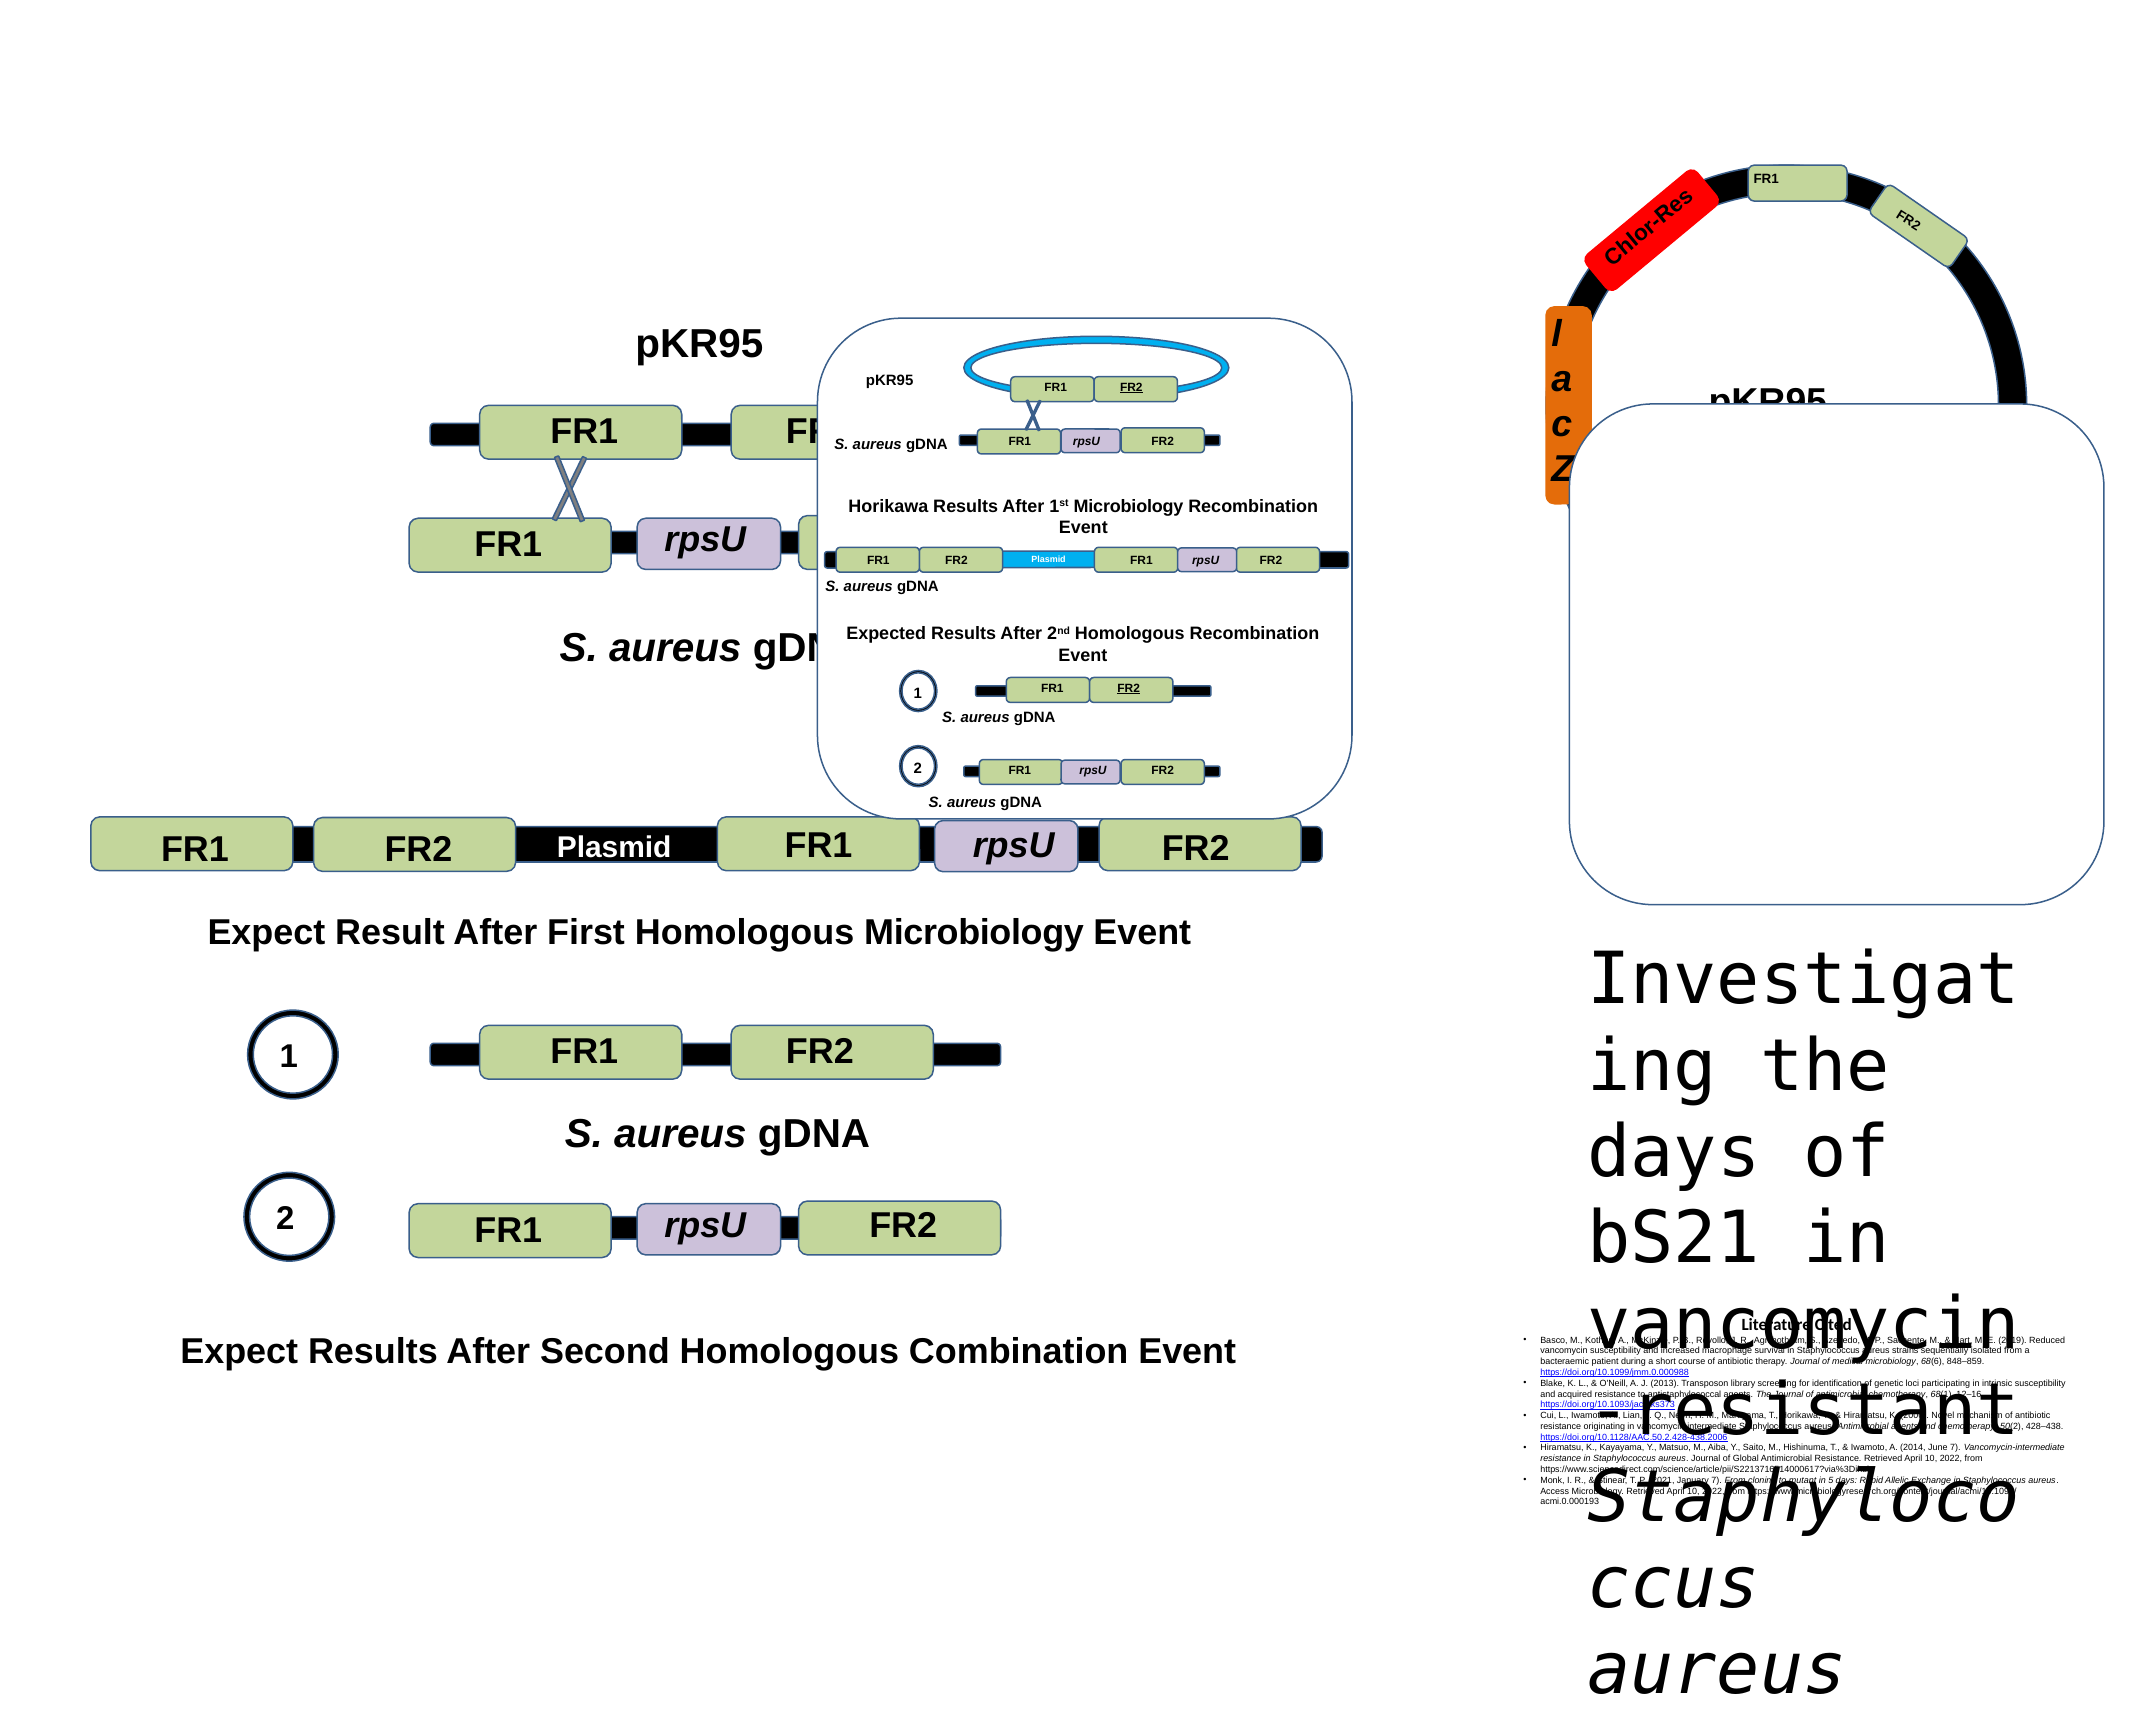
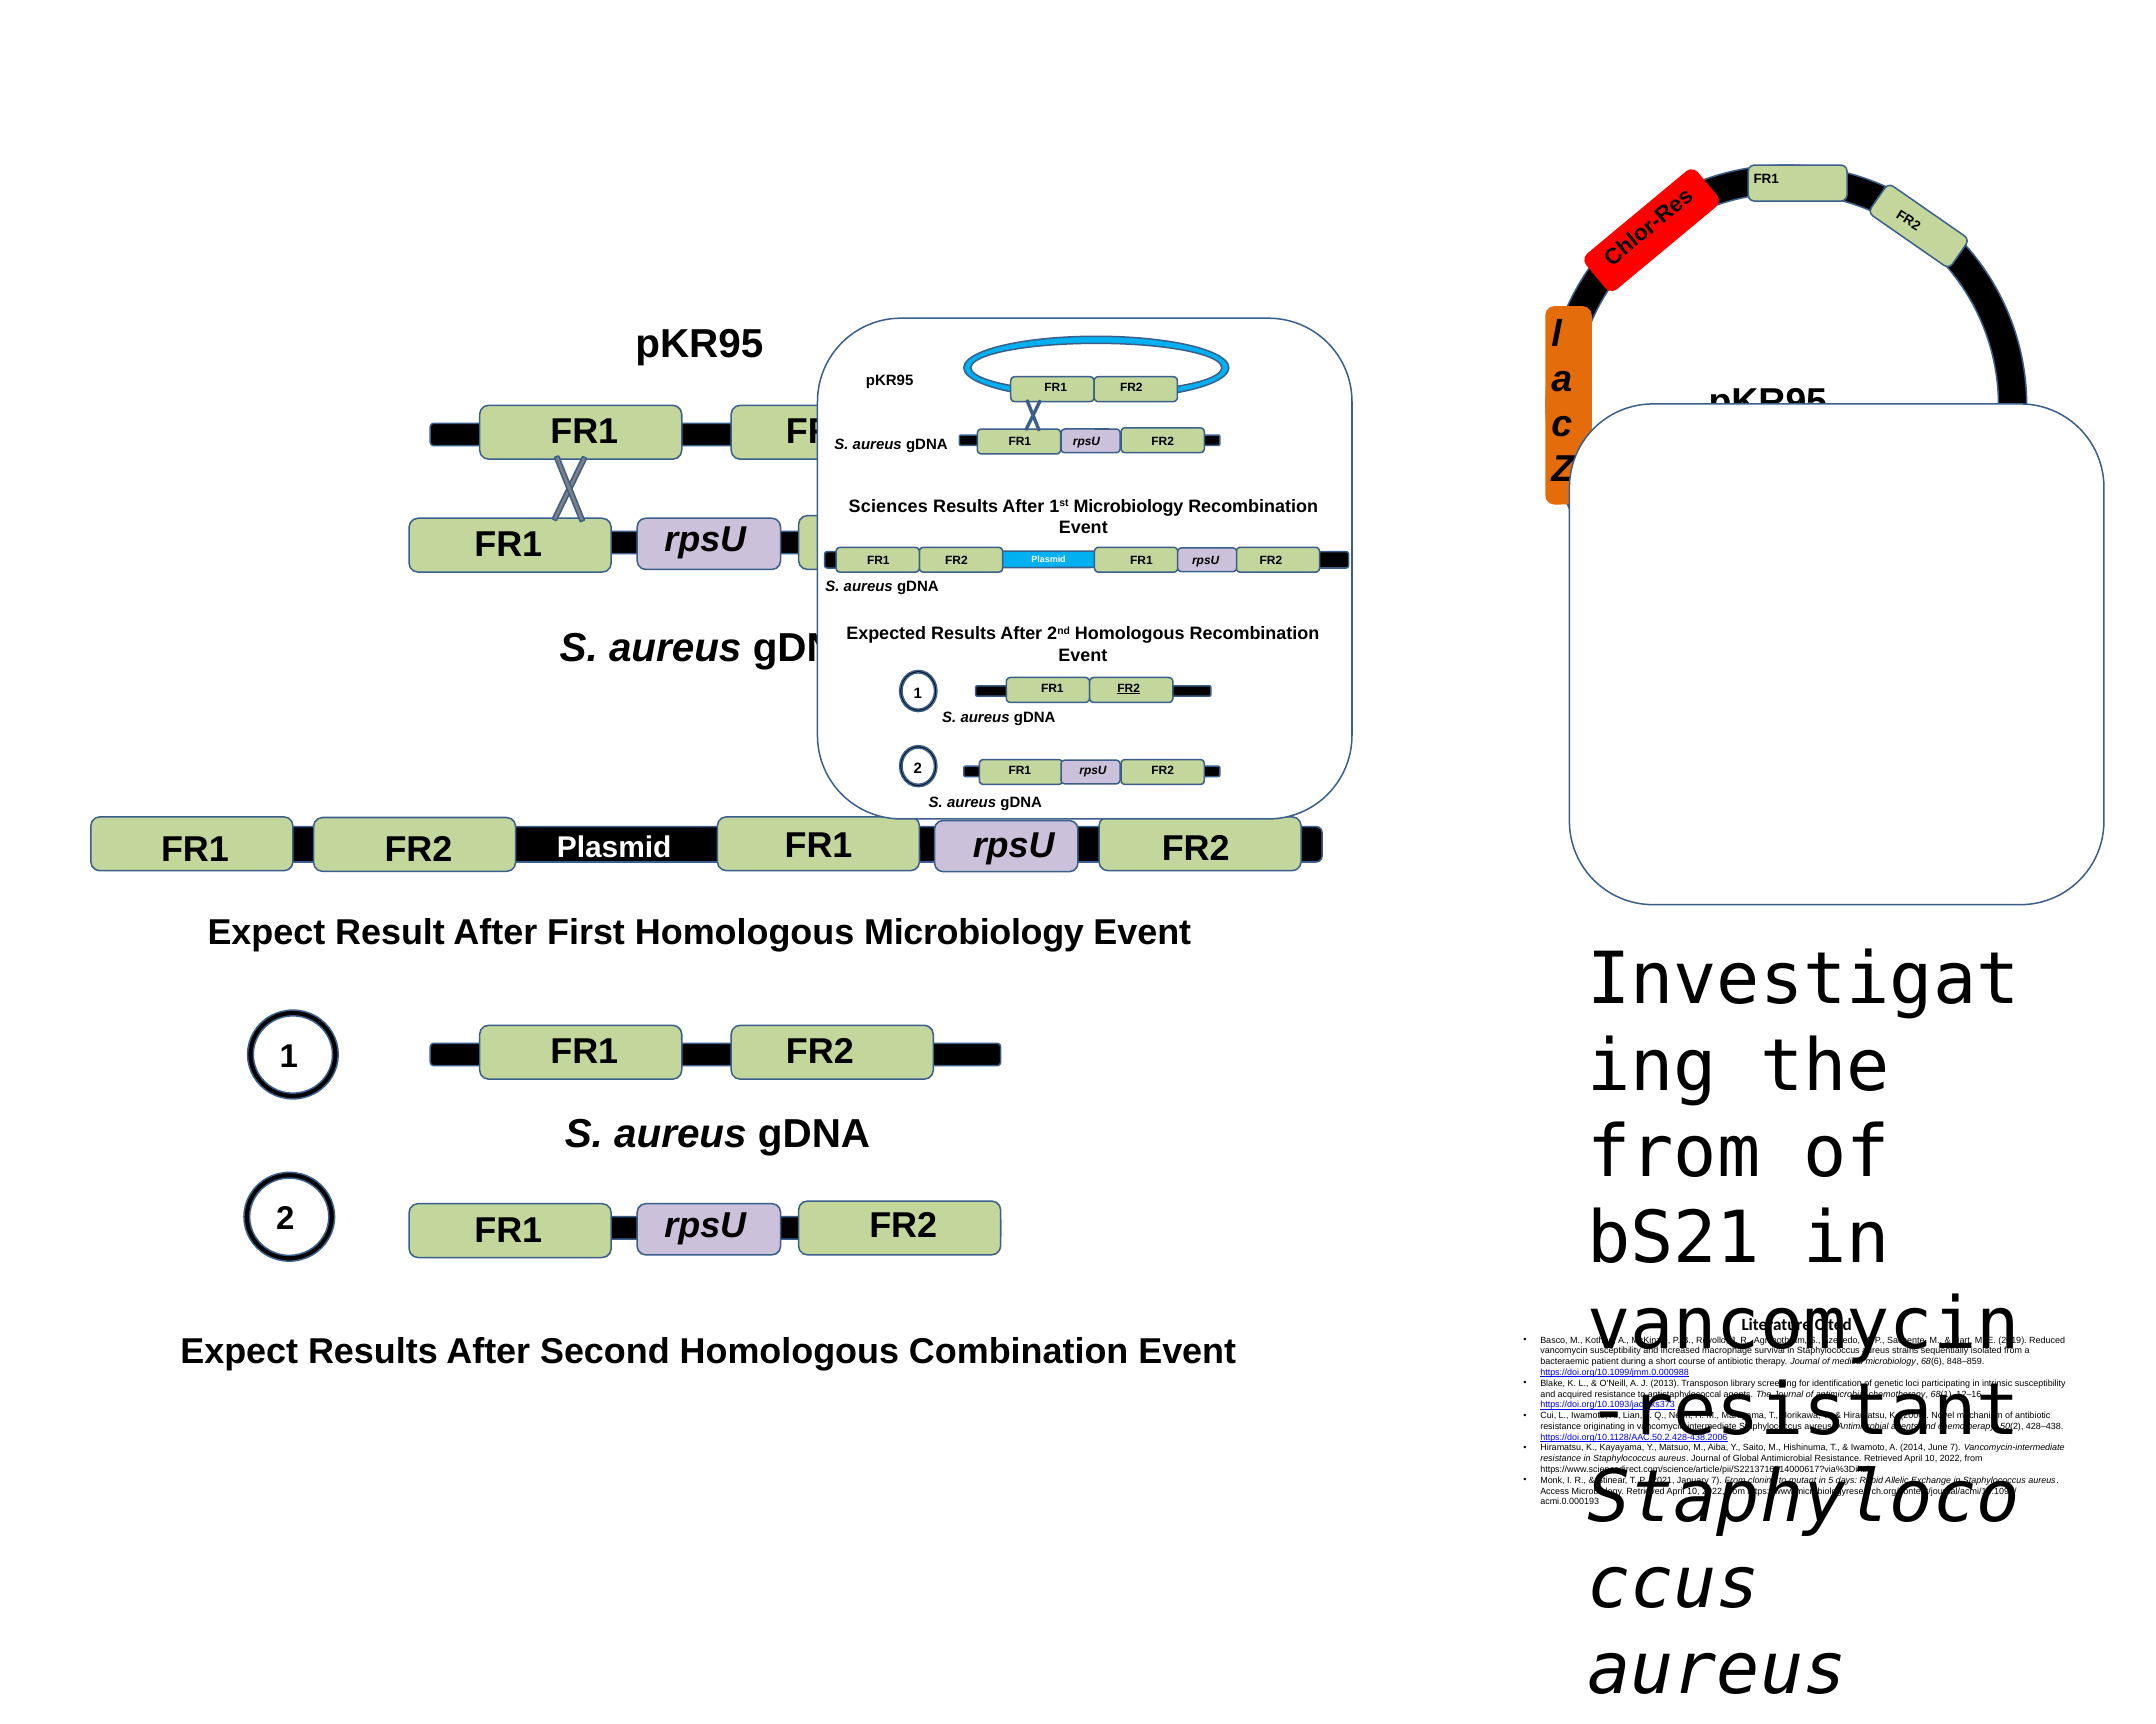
FR2 underline: present -> none (1131, 388)
Horikawa: Horikawa -> Sciences (888, 506)
days: days -> from (1674, 1153)
